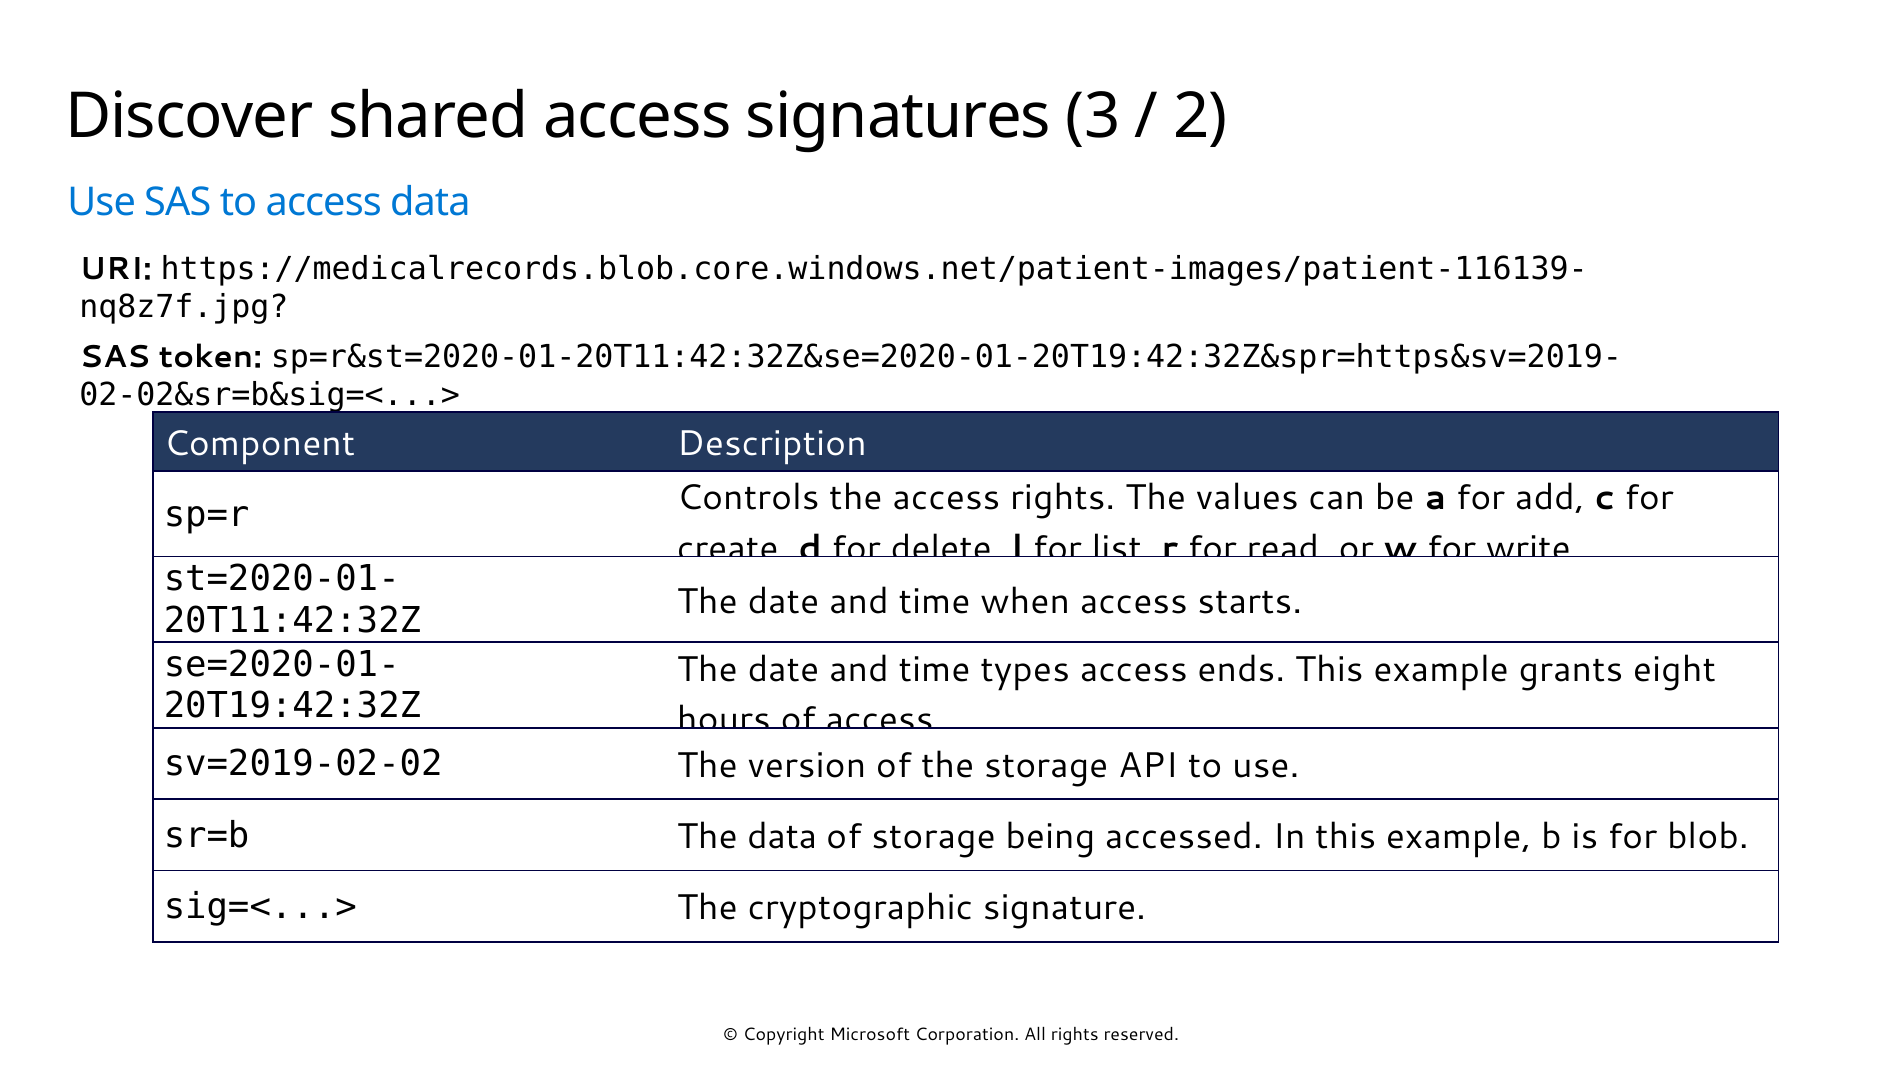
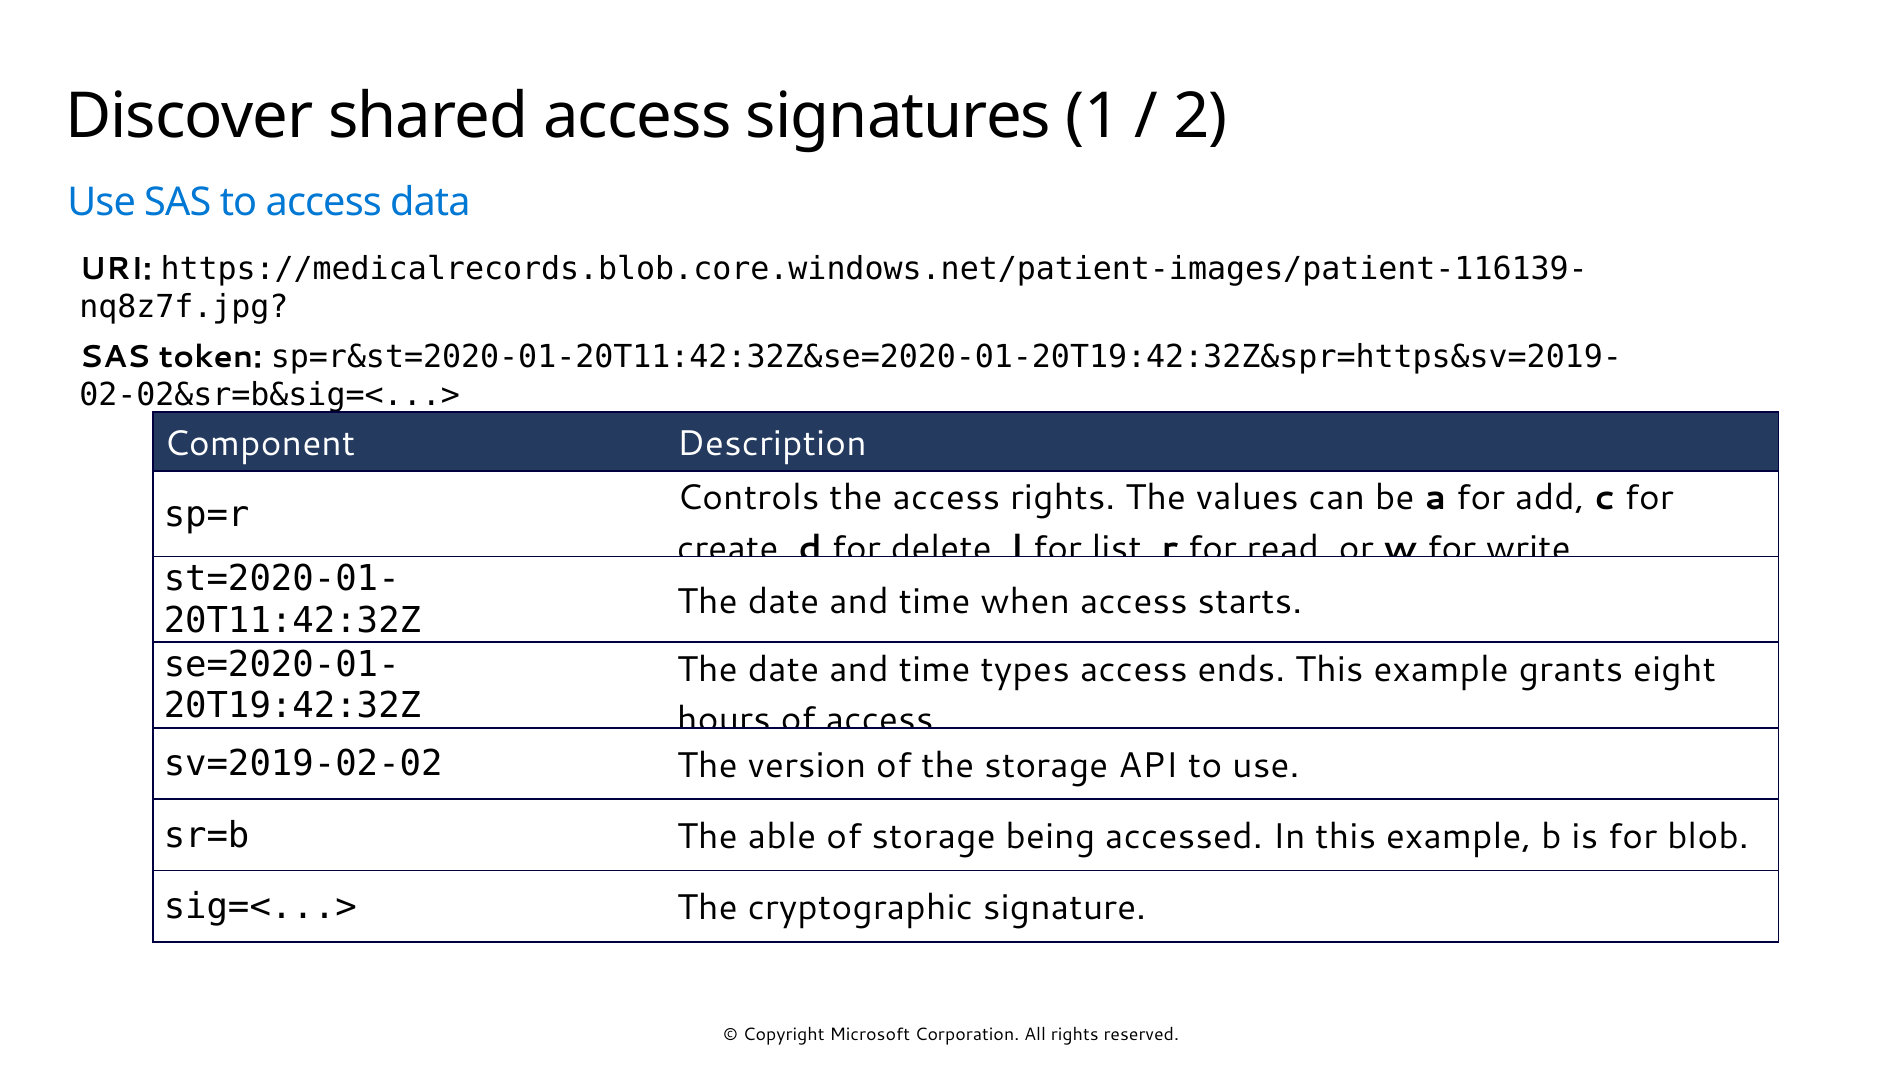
3: 3 -> 1 (1093, 117)
The data: data -> able (782, 837)
